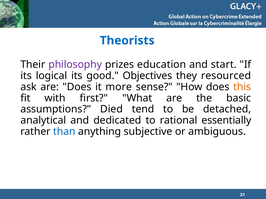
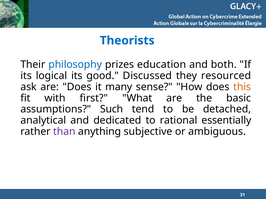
philosophy colour: purple -> blue (75, 65)
start: start -> both (224, 65)
Objectives: Objectives -> Discussed (147, 76)
more: more -> many (119, 87)
Died: Died -> Such (112, 109)
than colour: blue -> purple (64, 132)
